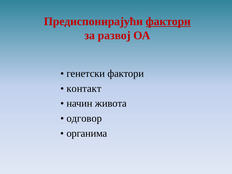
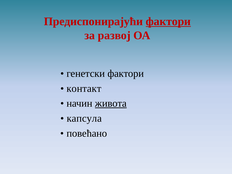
живота underline: none -> present (111, 103)
одговор: одговор -> капсула (84, 118)
органима: органима -> повећано (87, 133)
